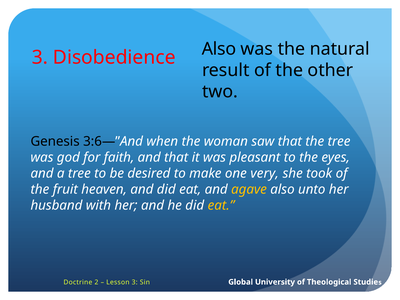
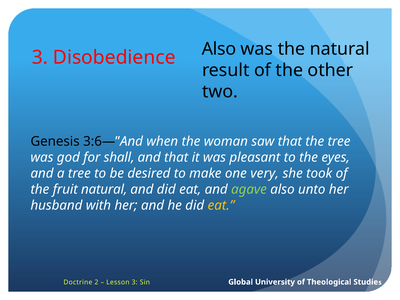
faith: faith -> shall (119, 157)
fruit heaven: heaven -> natural (104, 189)
agave colour: yellow -> light green (249, 189)
